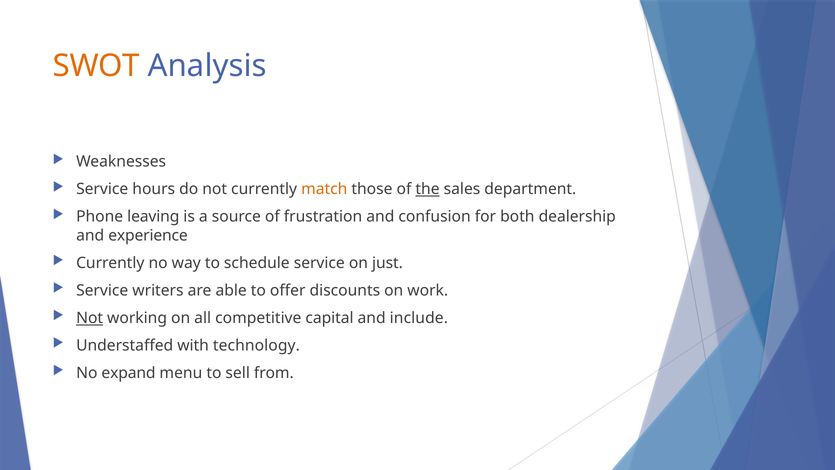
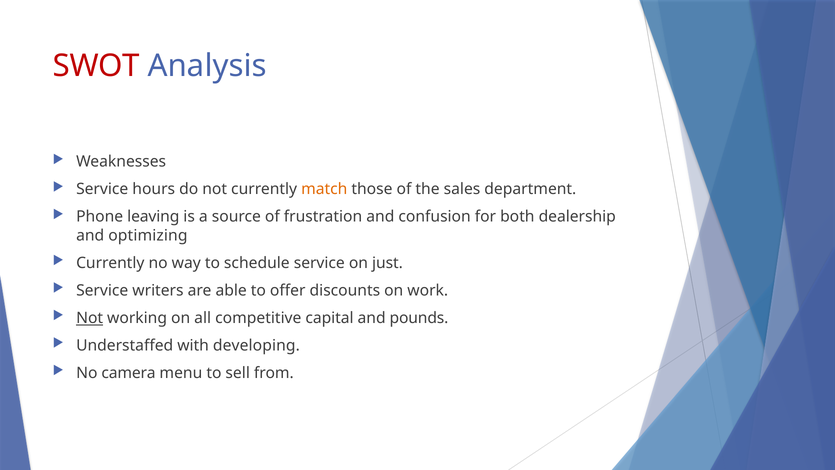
SWOT colour: orange -> red (96, 66)
the underline: present -> none (428, 189)
experience: experience -> optimizing (148, 235)
include: include -> pounds (419, 318)
technology: technology -> developing (256, 345)
expand: expand -> camera (129, 373)
